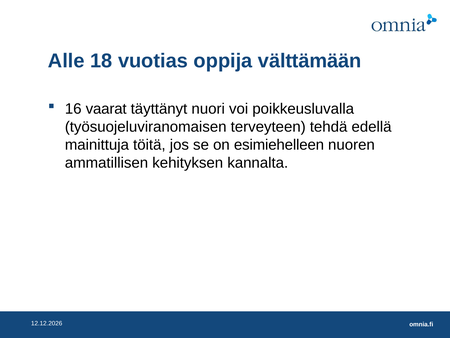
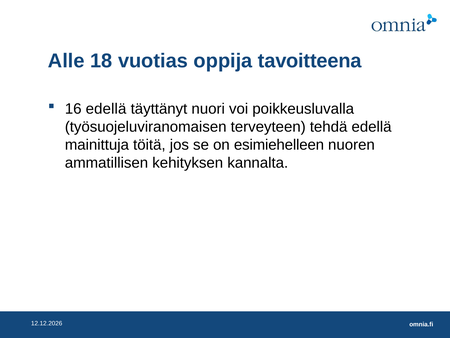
välttämään: välttämään -> tavoitteena (310, 61)
16 vaarat: vaarat -> edellä (106, 109)
